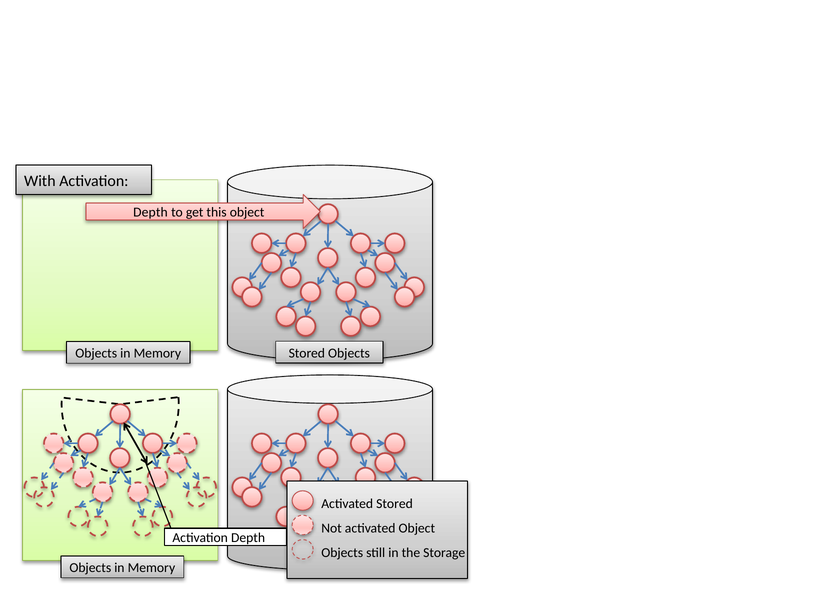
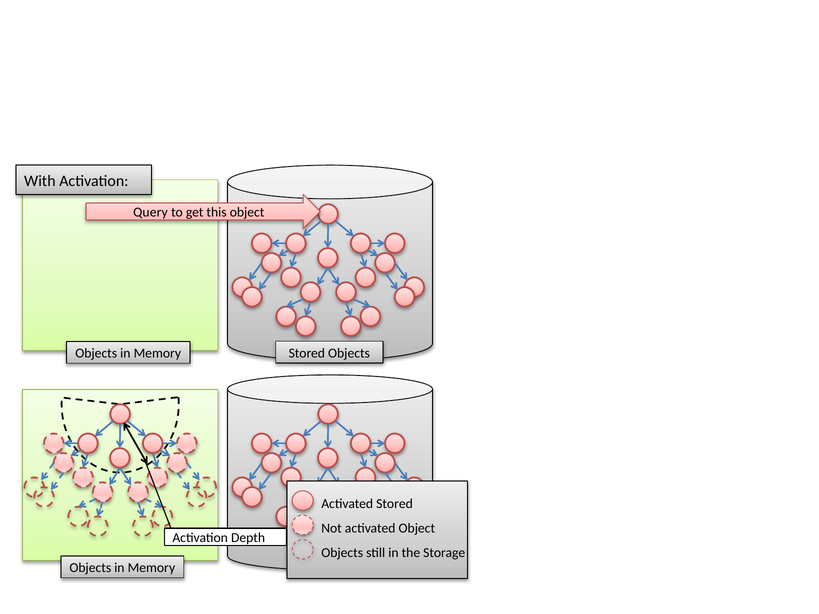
Depth: Depth -> Query (150, 213)
